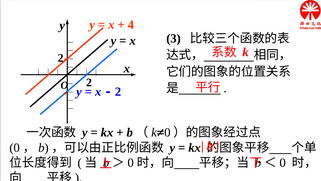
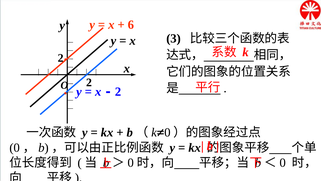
4: 4 -> 6 (131, 25)
